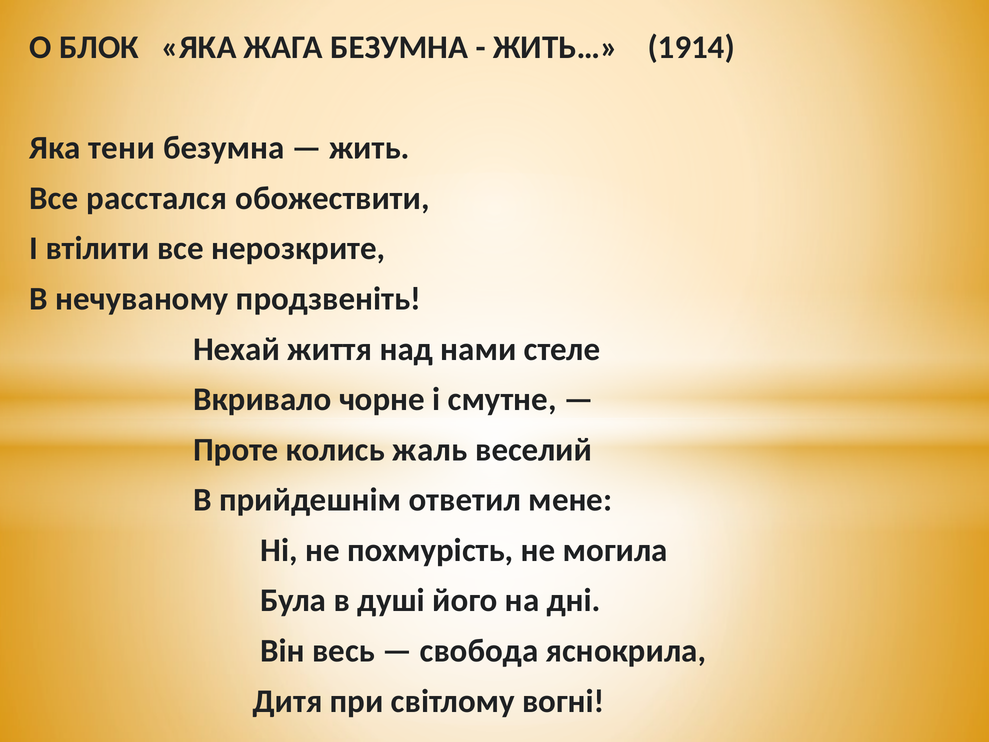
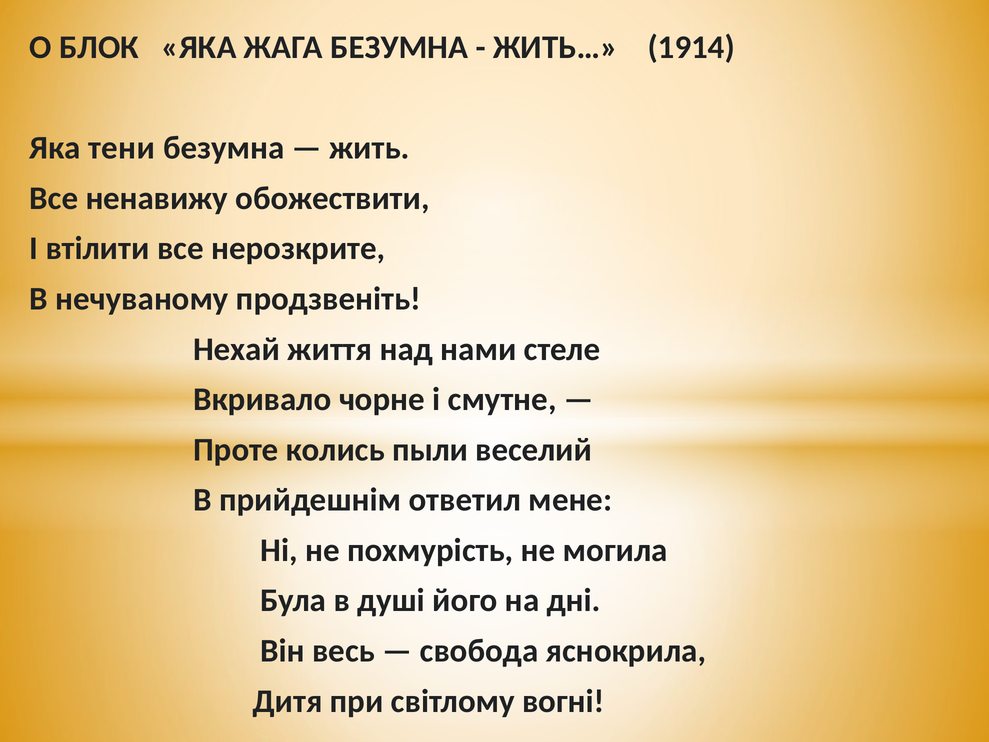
расстался: расстался -> ненавижу (157, 198)
жаль: жаль -> пыли (430, 450)
